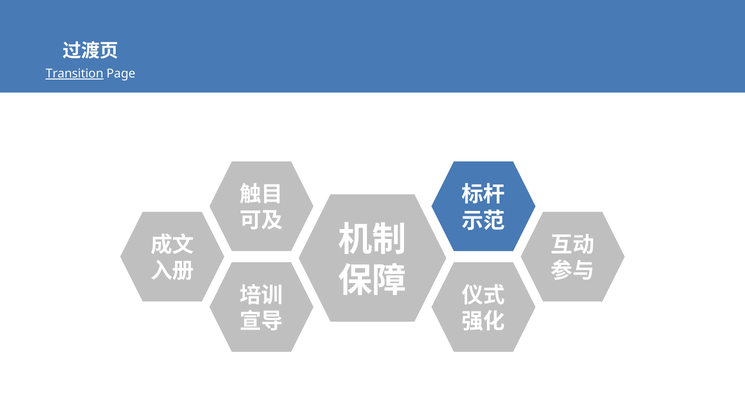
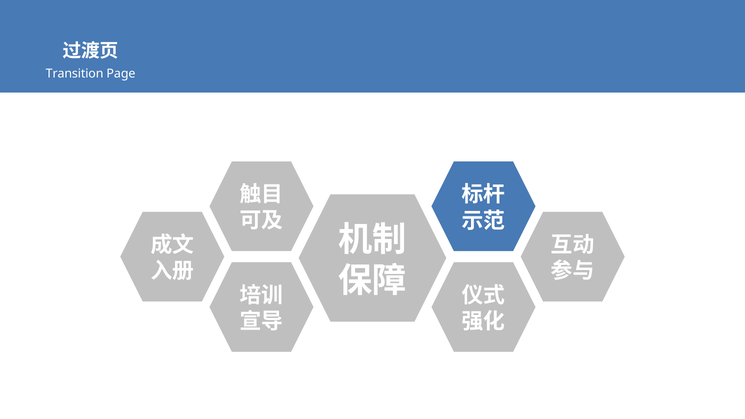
Transition underline: present -> none (75, 74)
